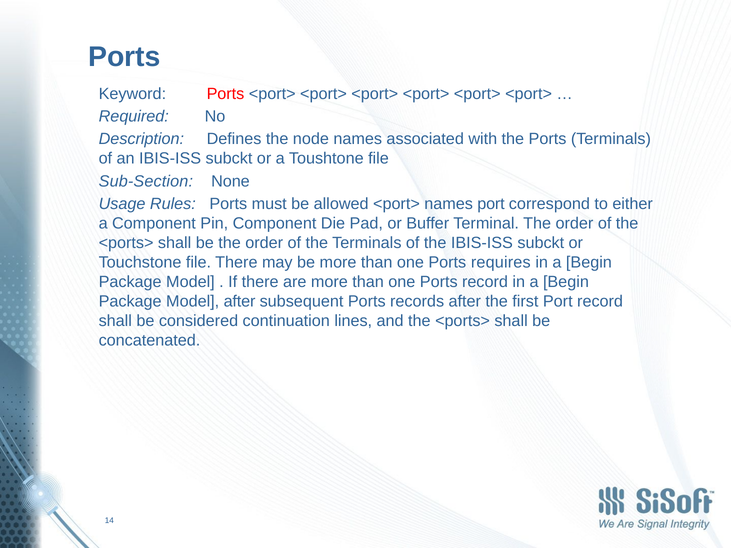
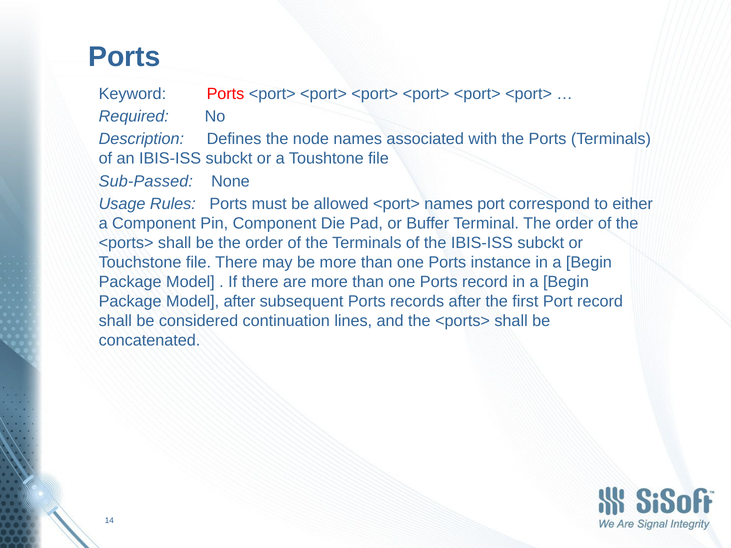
Sub-Section: Sub-Section -> Sub-Passed (146, 181)
requires: requires -> instance (501, 263)
